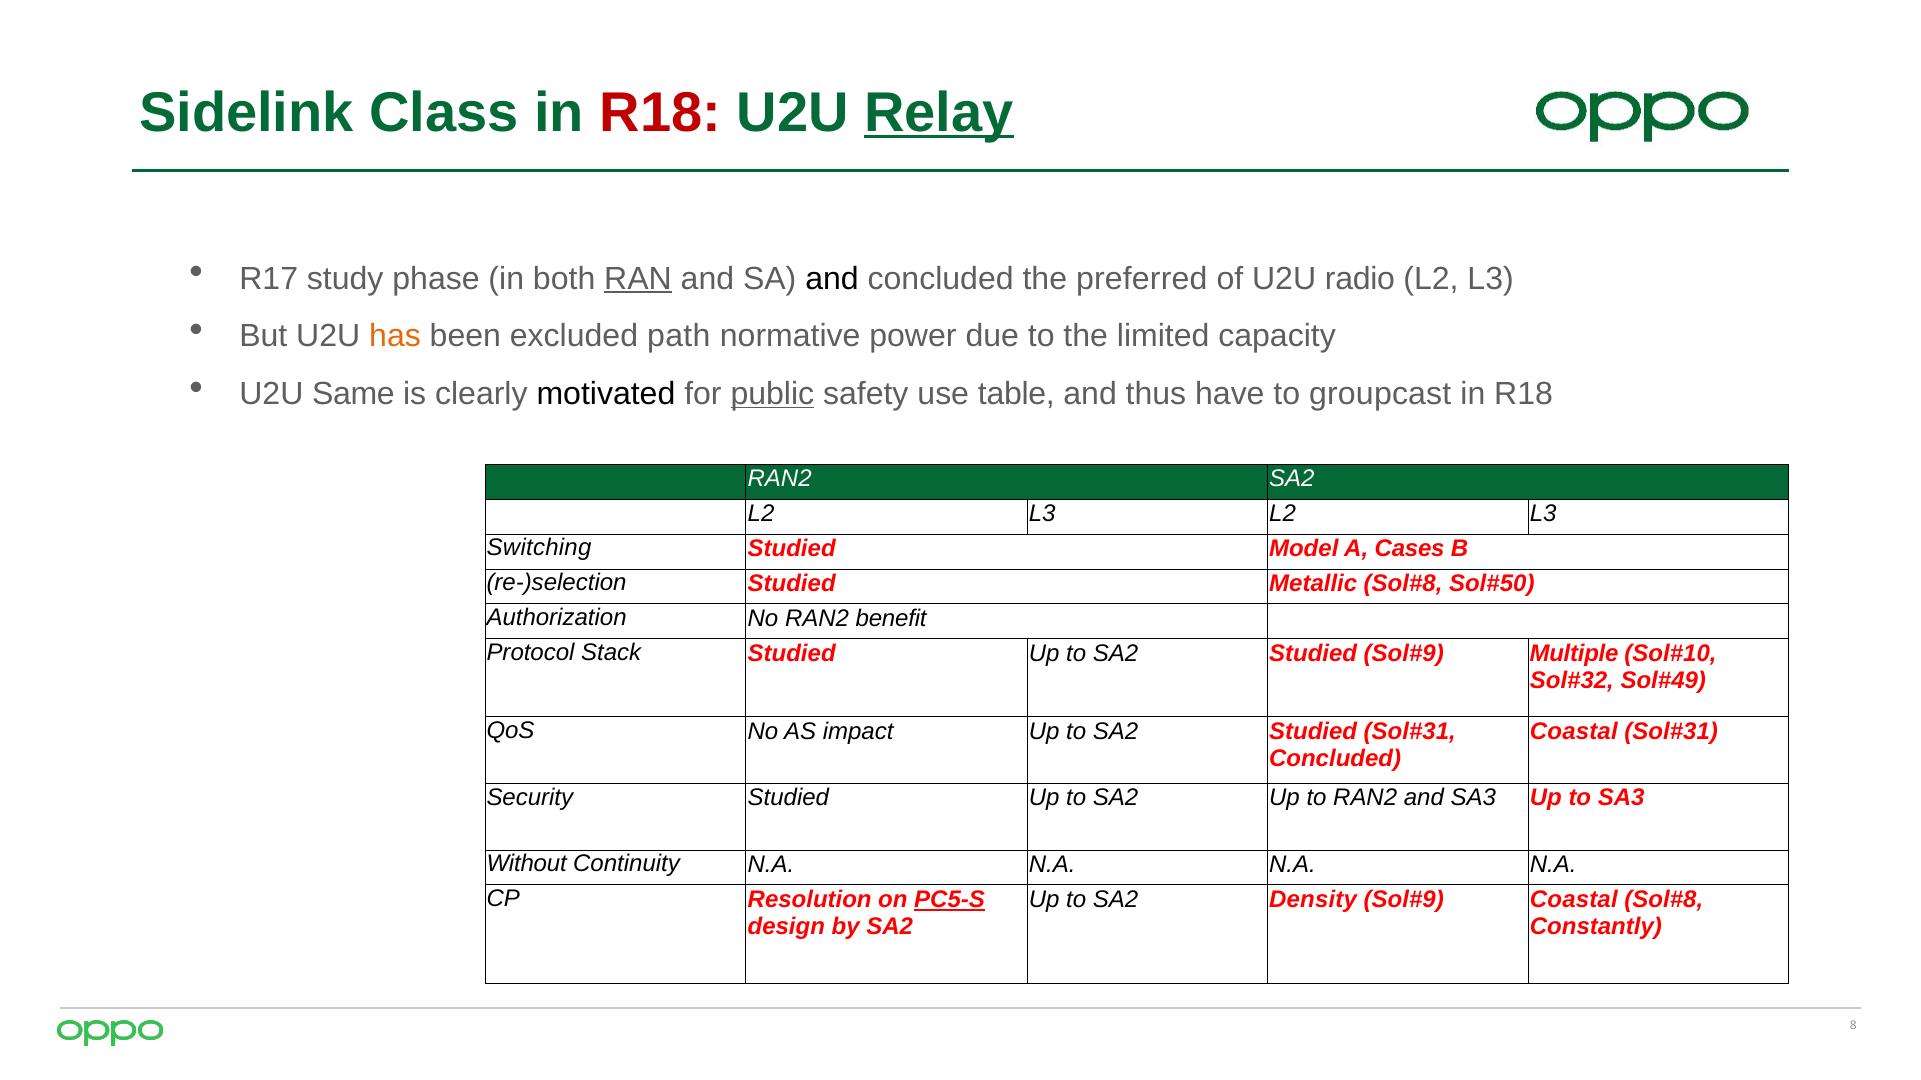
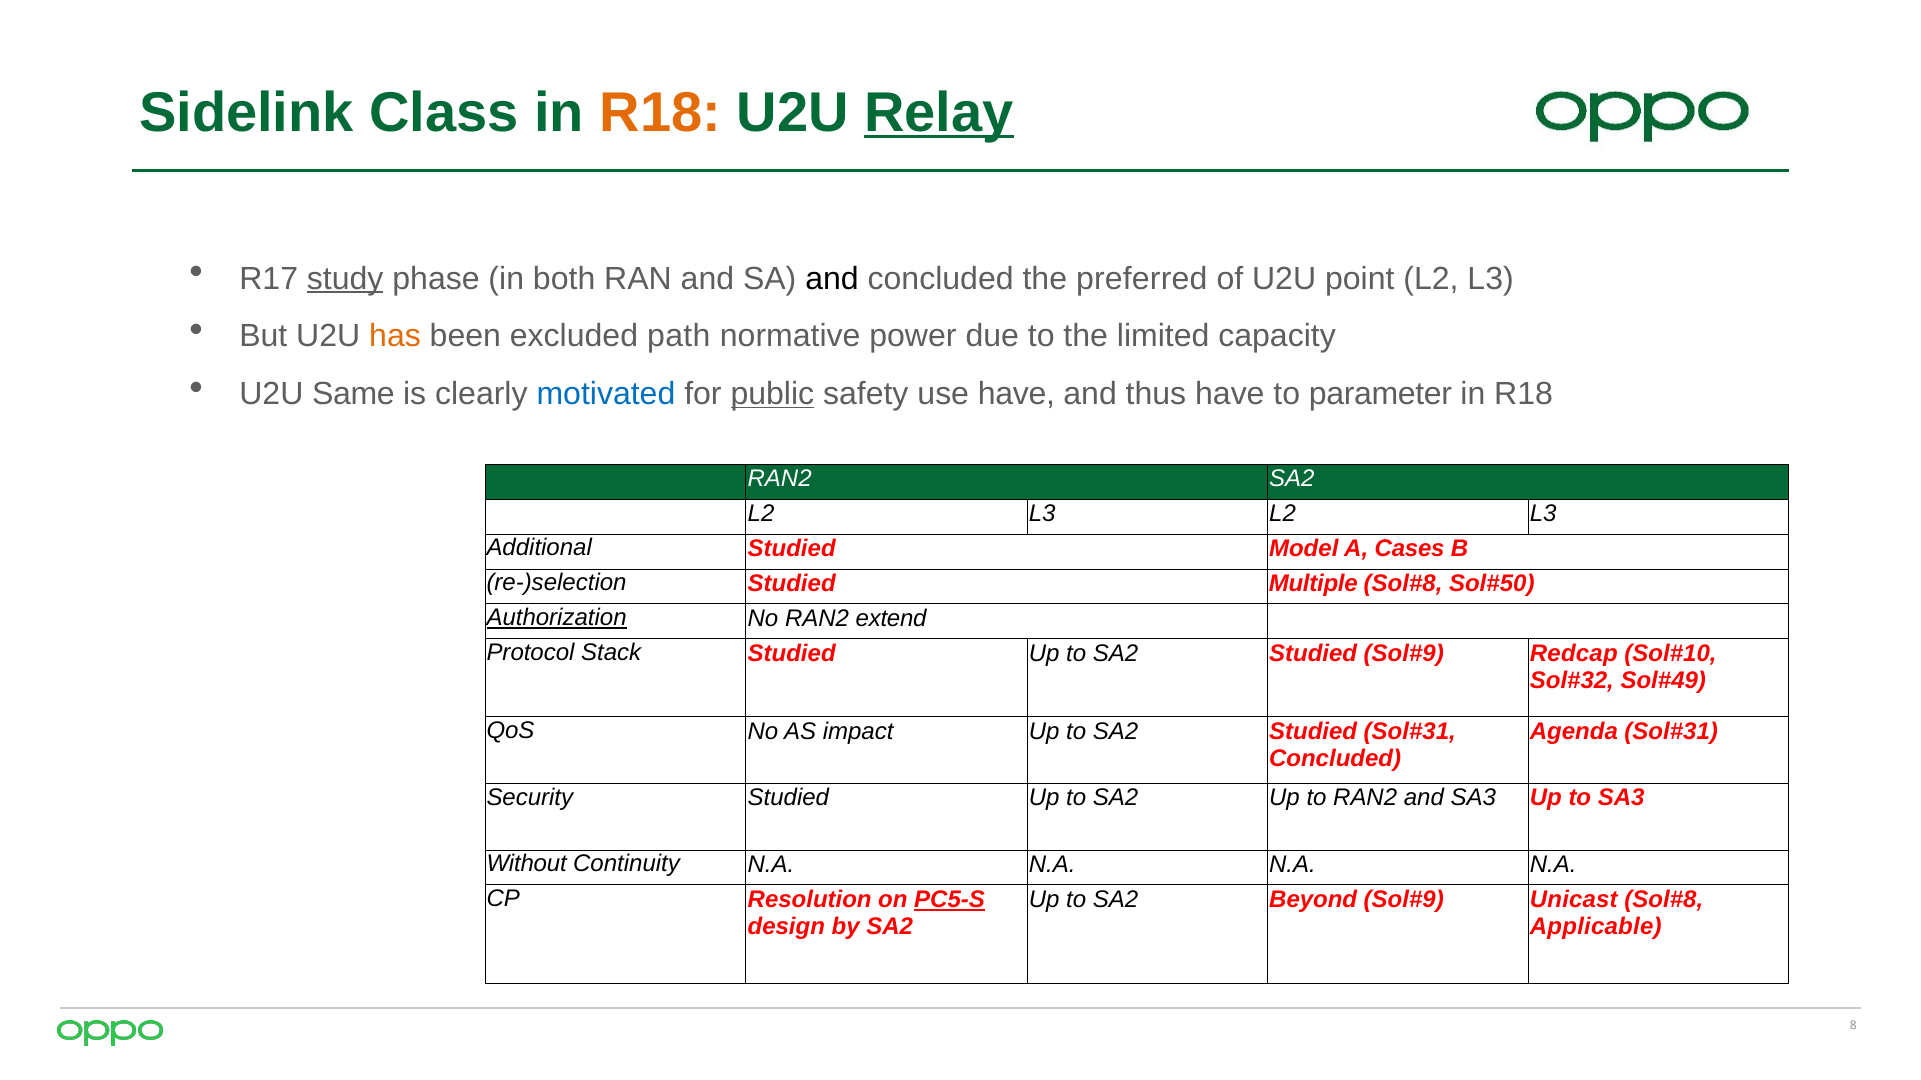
R18 colour: red -> orange (660, 113)
study underline: none -> present (345, 279)
RAN underline: present -> none (638, 279)
radio: radio -> point (1360, 279)
motivated colour: black -> blue (606, 394)
use table: table -> have (1016, 394)
groupcast: groupcast -> parameter (1380, 394)
Switching: Switching -> Additional (539, 548)
Metallic: Metallic -> Multiple (1313, 584)
Authorization underline: none -> present (557, 618)
benefit: benefit -> extend (891, 619)
Multiple: Multiple -> Redcap (1574, 654)
Coastal: Coastal -> Agenda (1574, 732)
Density: Density -> Beyond (1313, 900)
Coastal: Coastal -> Unicast (1574, 900)
Constantly: Constantly -> Applicable (1596, 927)
